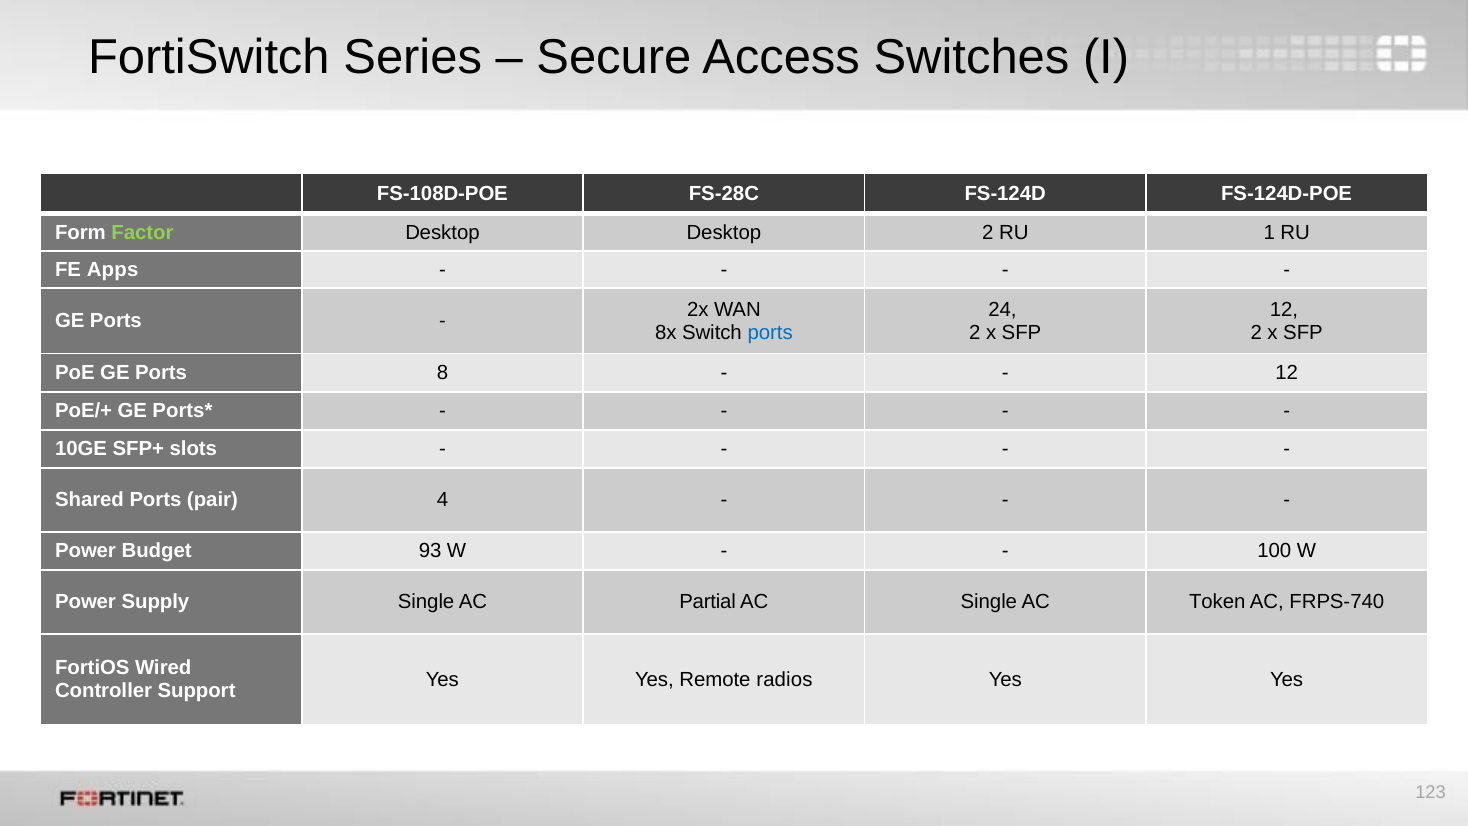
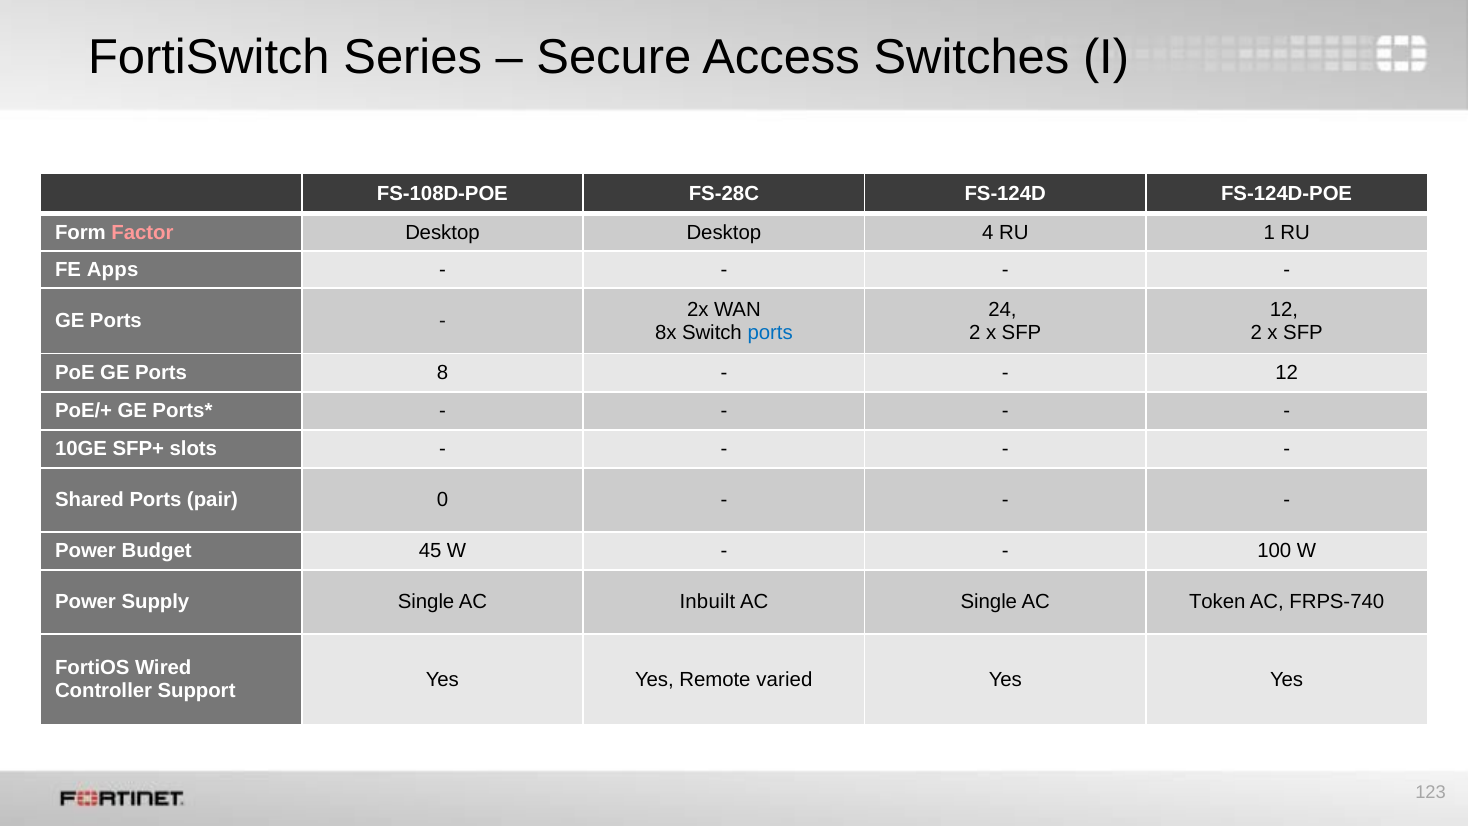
Factor colour: light green -> pink (142, 233)
Desktop 2: 2 -> 4 (988, 233)
4: 4 -> 0 (442, 500)
93: 93 -> 45 (430, 551)
Partial: Partial -> Inbuilt (707, 602)
radios: radios -> varied (784, 679)
